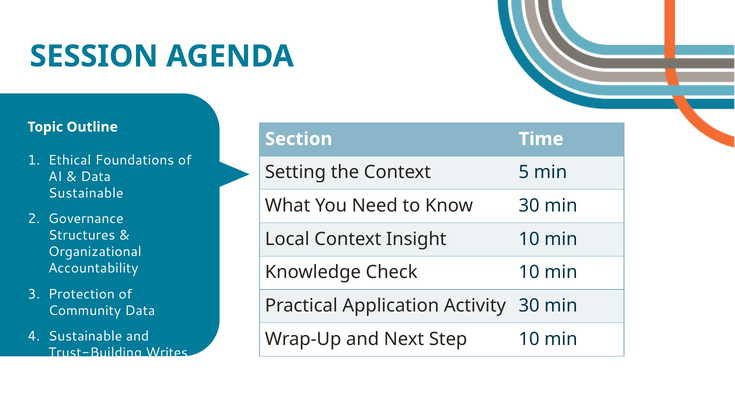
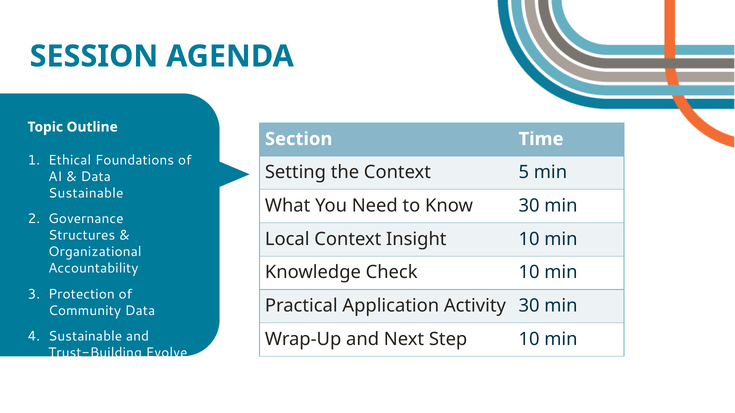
Writes: Writes -> Evolve (167, 353)
